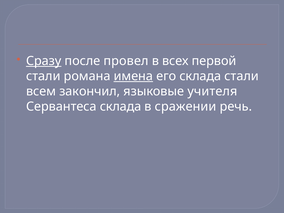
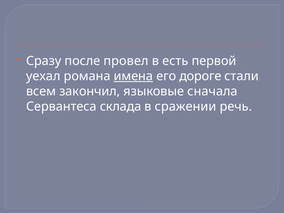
Сразу underline: present -> none (44, 61)
всех: всех -> есть (175, 61)
стали: стали -> уехал (43, 76)
его склада: склада -> дороге (200, 76)
учителя: учителя -> сначала (212, 91)
